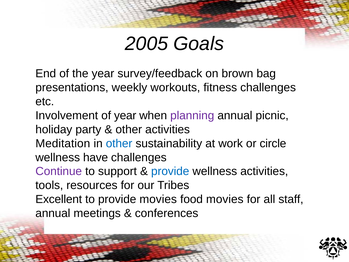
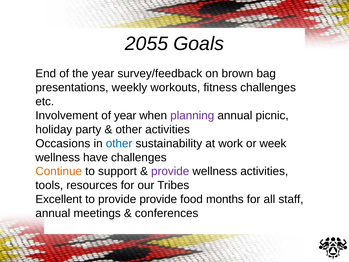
2005: 2005 -> 2055 (147, 44)
Meditation: Meditation -> Occasions (63, 143)
circle: circle -> week (273, 143)
Continue colour: purple -> orange (59, 171)
provide colour: blue -> purple (170, 171)
provide movies: movies -> provide (158, 199)
food movies: movies -> months (225, 199)
